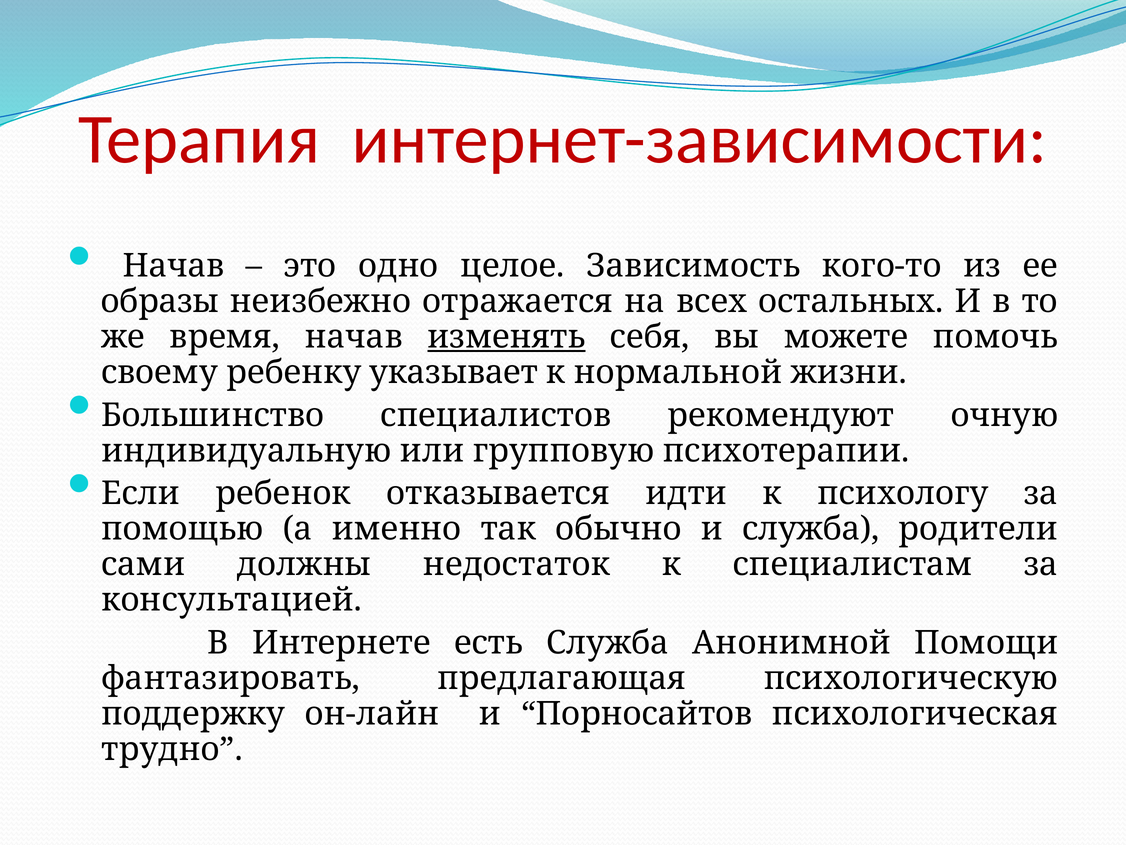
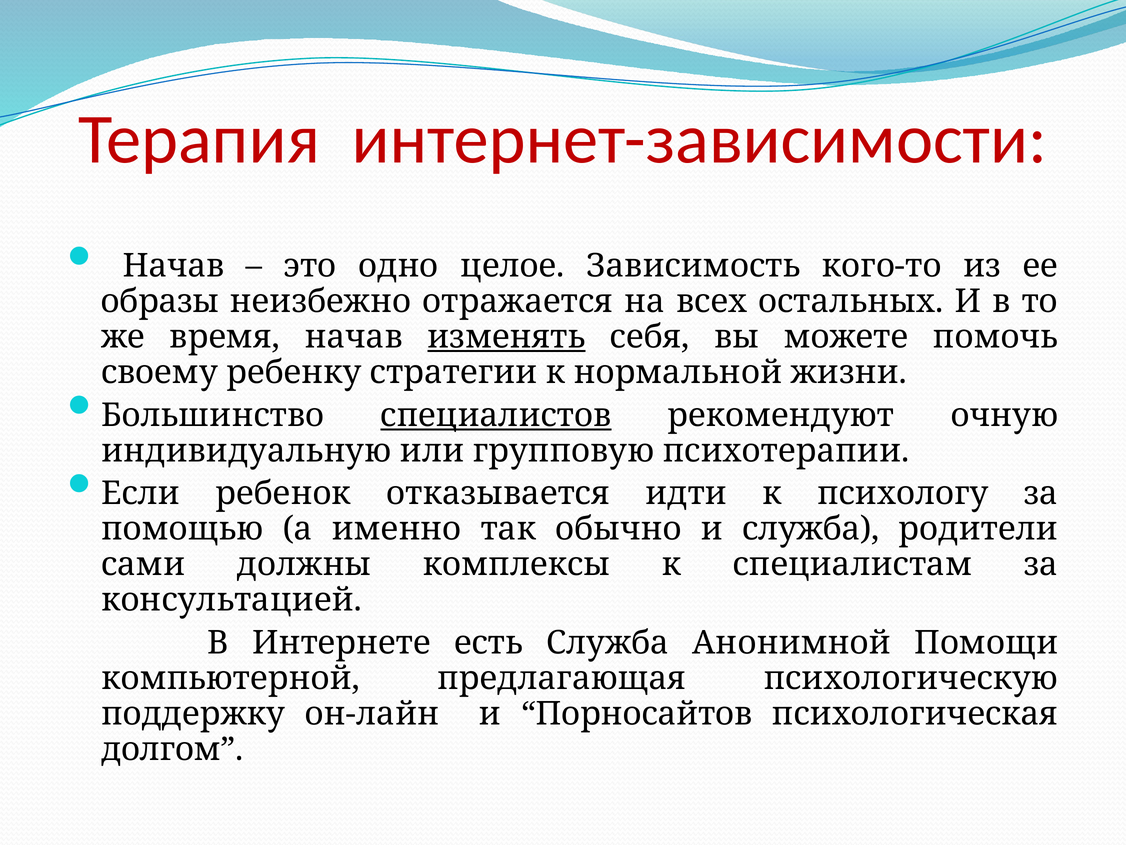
указывает: указывает -> стратегии (454, 372)
специалистов underline: none -> present (496, 415)
недостаток: недостаток -> комплексы (517, 564)
фантазировать: фантазировать -> компьютерной (231, 678)
трудно: трудно -> долгом (172, 749)
